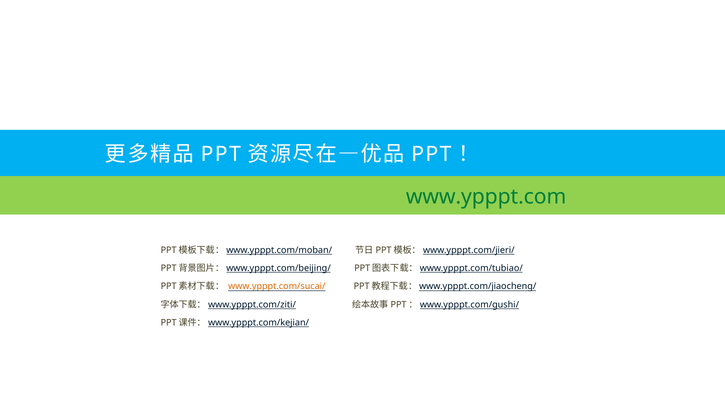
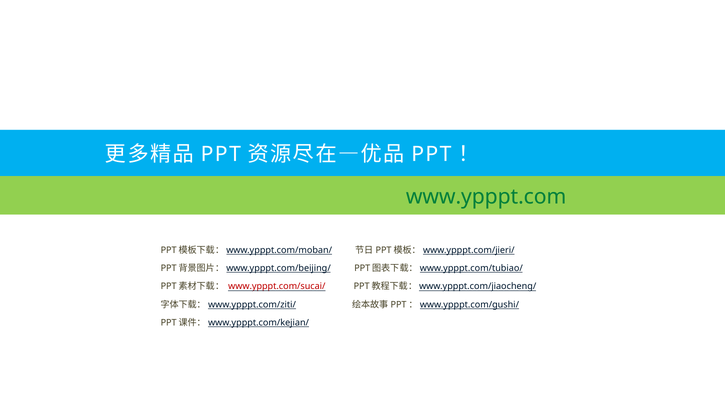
www.ypppt.com/sucai/ colour: orange -> red (277, 286)
